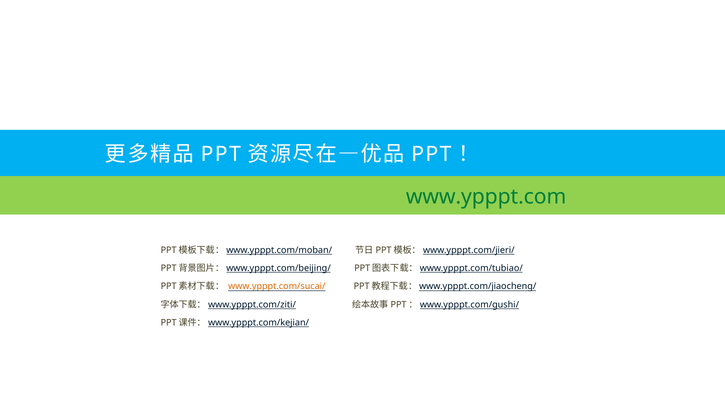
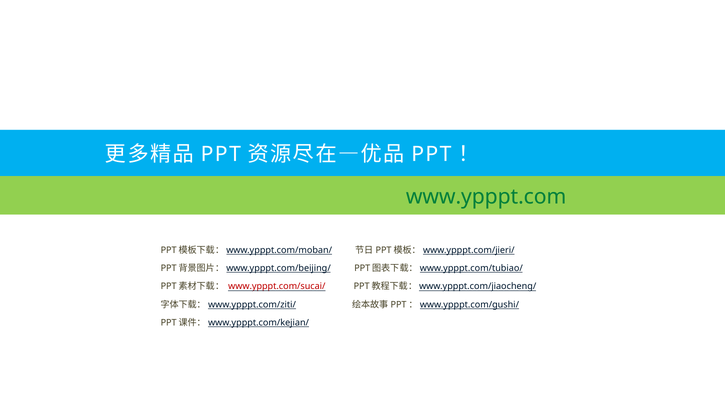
www.ypppt.com/sucai/ colour: orange -> red (277, 286)
